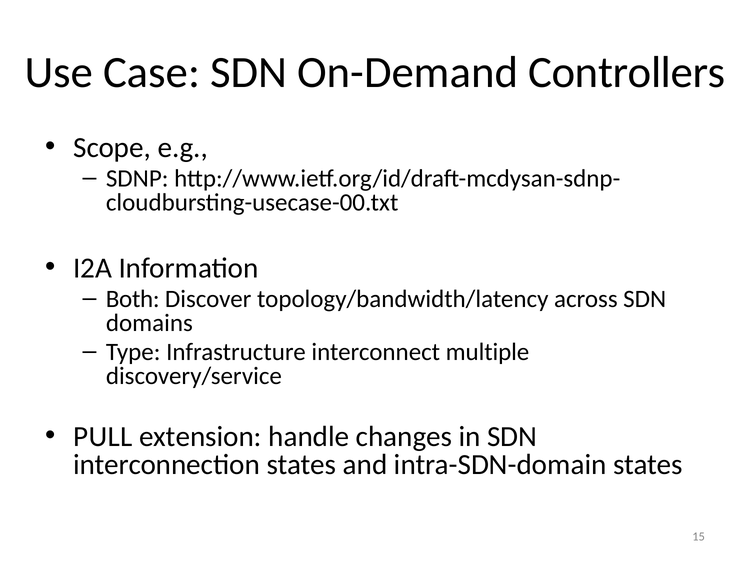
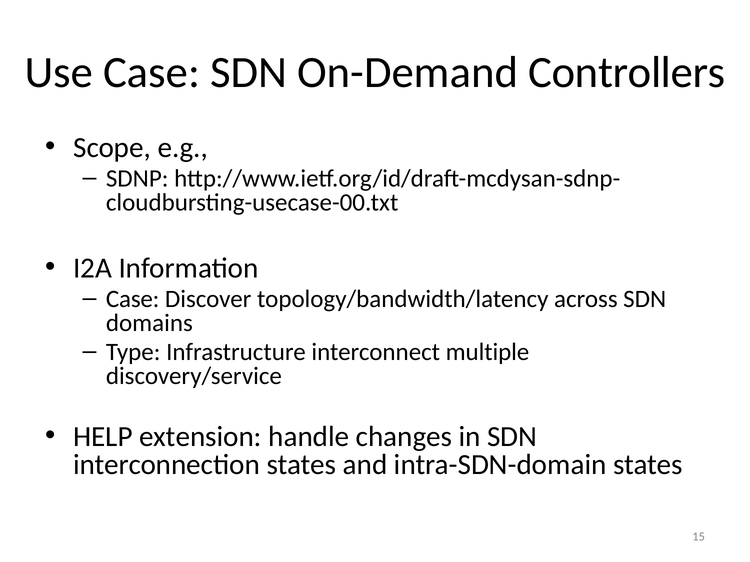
Both: Both -> Case (133, 299)
PULL: PULL -> HELP (103, 437)
